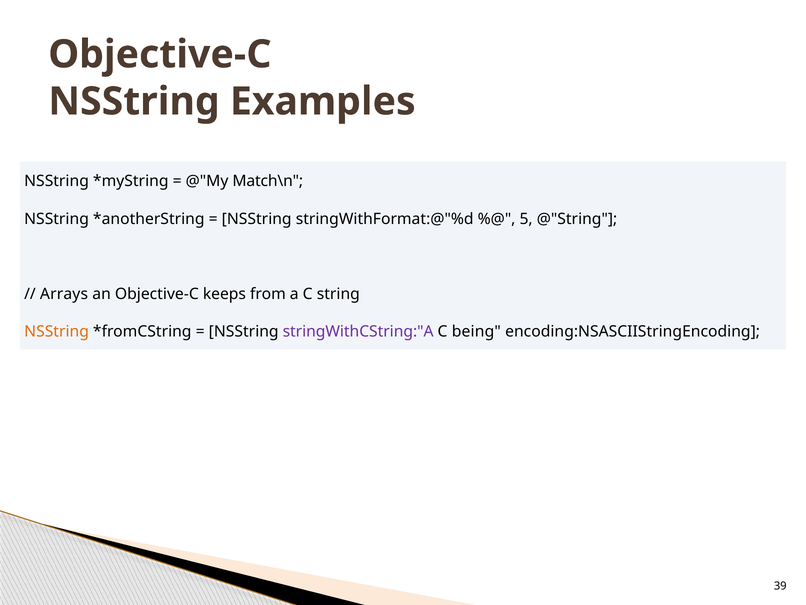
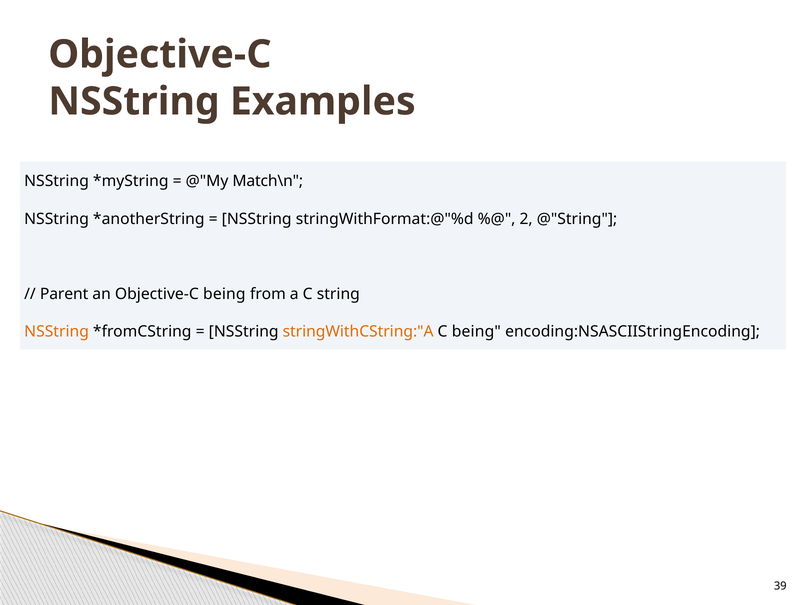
5: 5 -> 2 (526, 219)
Arrays: Arrays -> Parent (64, 294)
Objective-C keeps: keeps -> being (224, 294)
stringWithCString:"A colour: purple -> orange (358, 332)
